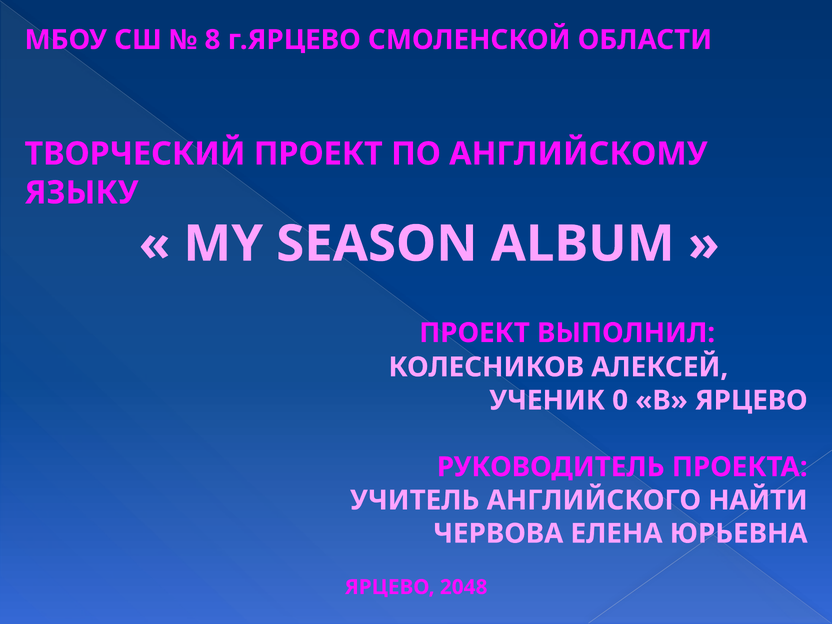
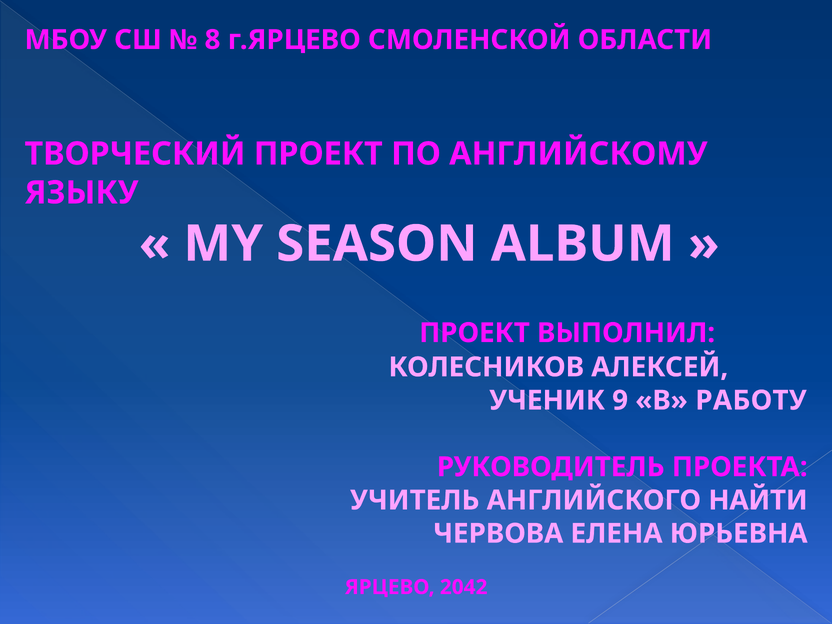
0: 0 -> 9 (620, 400)
В ЯРЦЕВО: ЯРЦЕВО -> РАБОТУ (751, 400)
2048: 2048 -> 2042 (464, 587)
